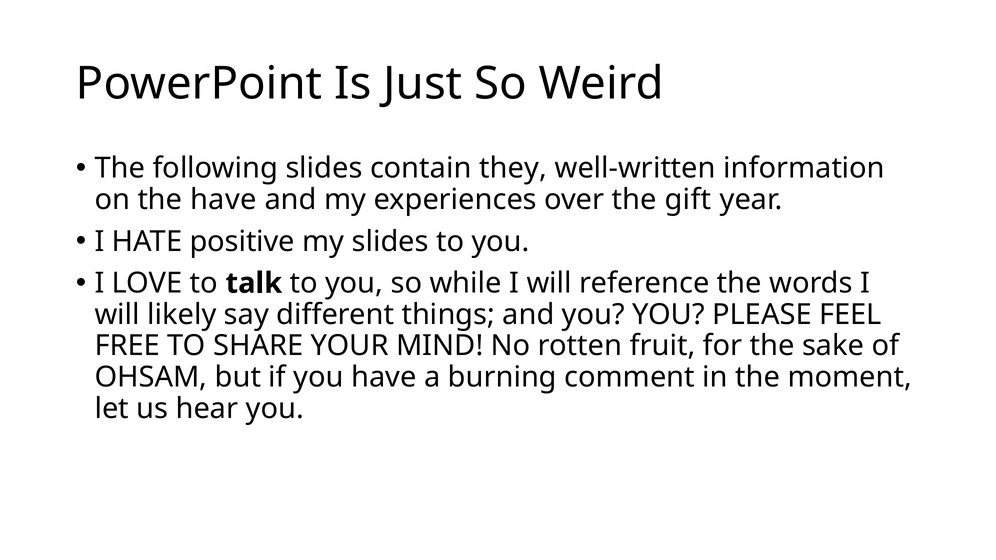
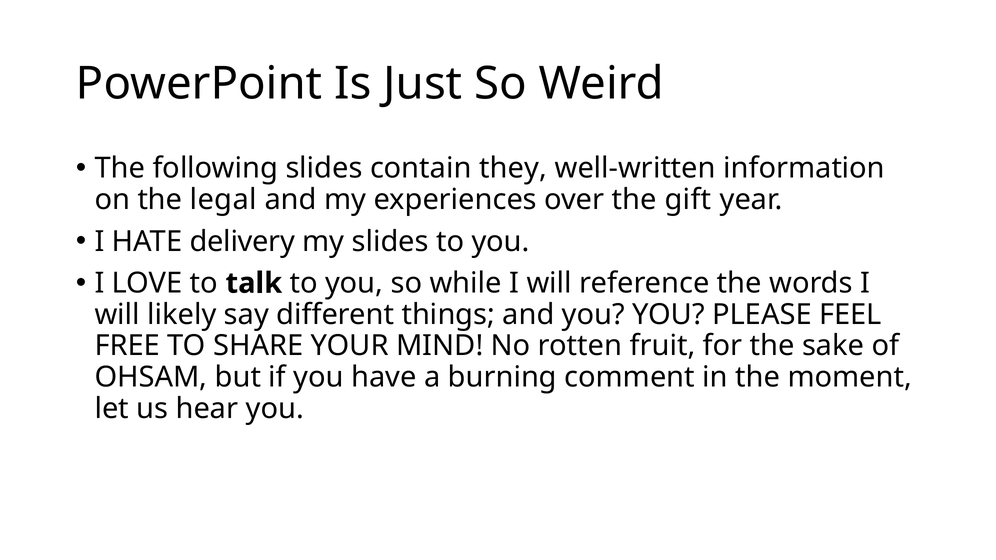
the have: have -> legal (223, 200)
positive: positive -> delivery (242, 242)
